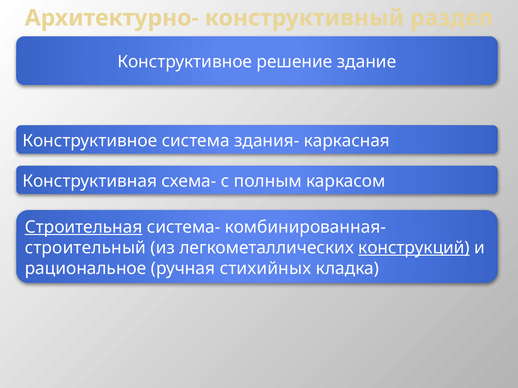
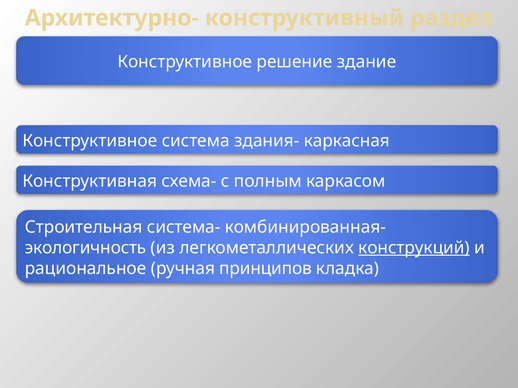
Строительная underline: present -> none (84, 227)
строительный: строительный -> экологичность (86, 248)
стихийных: стихийных -> принципов (266, 269)
